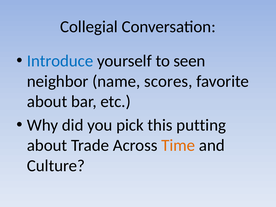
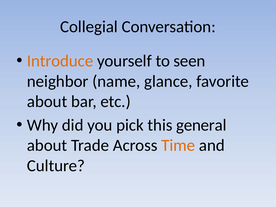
Introduce colour: blue -> orange (60, 61)
scores: scores -> glance (168, 81)
putting: putting -> general (201, 125)
